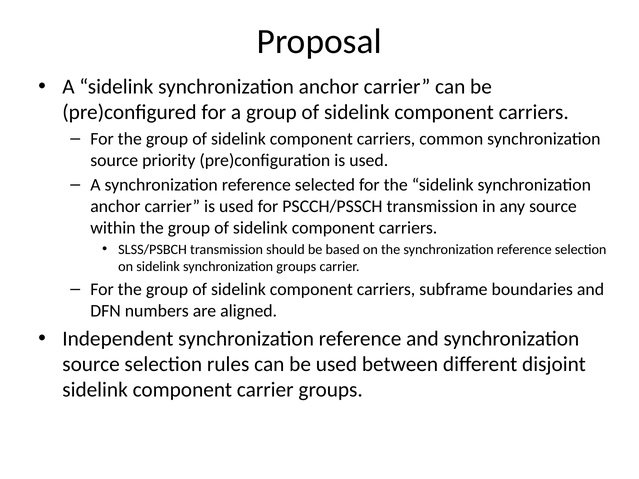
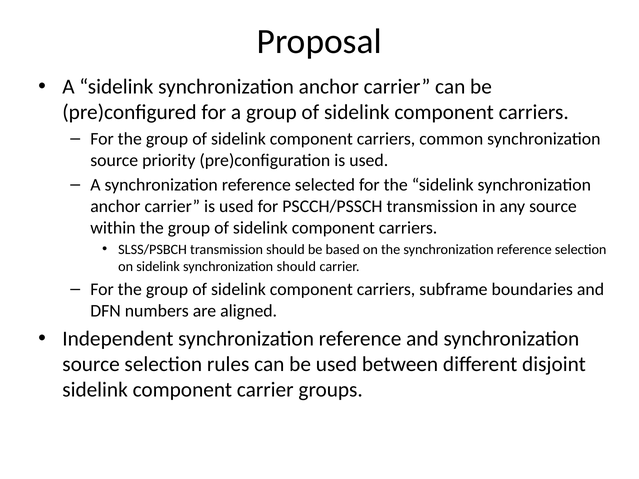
synchronization groups: groups -> should (296, 267)
